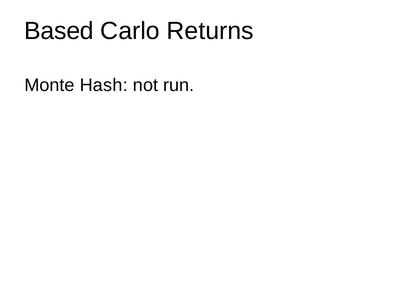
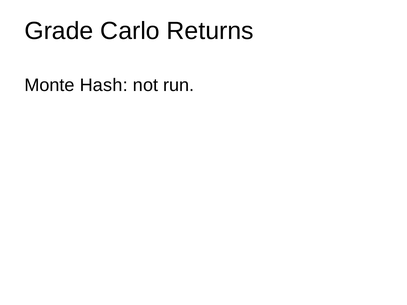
Based: Based -> Grade (59, 31)
